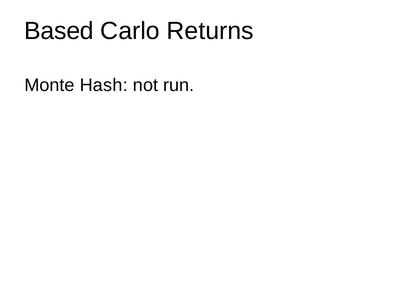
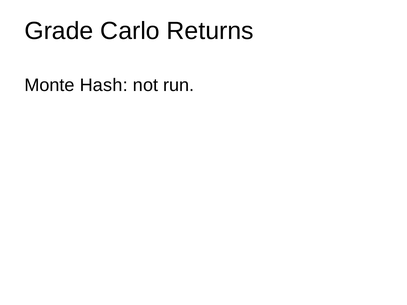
Based: Based -> Grade (59, 31)
